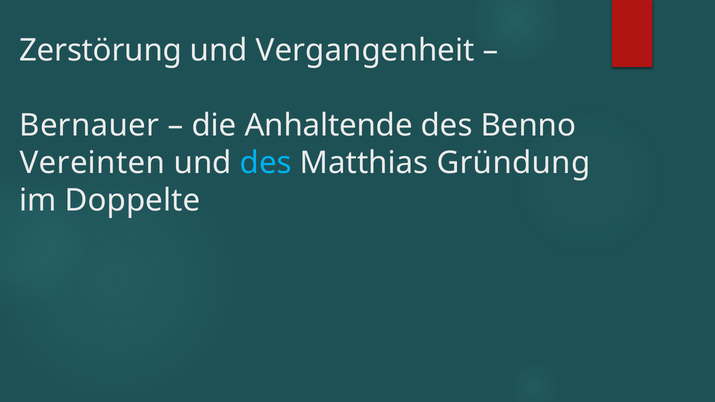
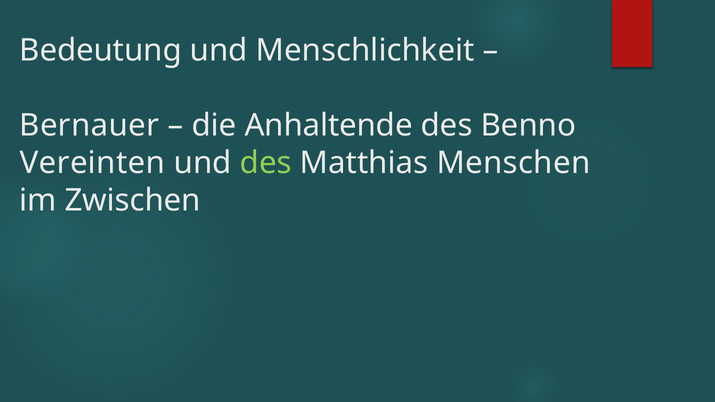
Zerstörung: Zerstörung -> Bedeutung (101, 50)
Vergangenheit: Vergangenheit -> Menschlichkeit (365, 50)
des colour: light blue -> light green (266, 163)
Gründung: Gründung -> Menschen (513, 163)
Doppelte: Doppelte -> Zwischen (133, 200)
